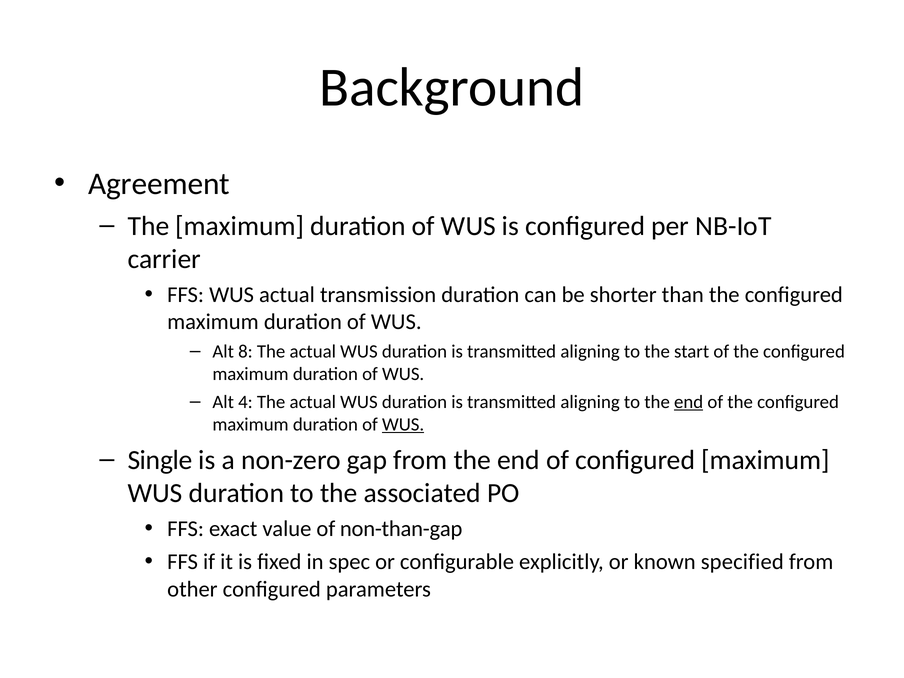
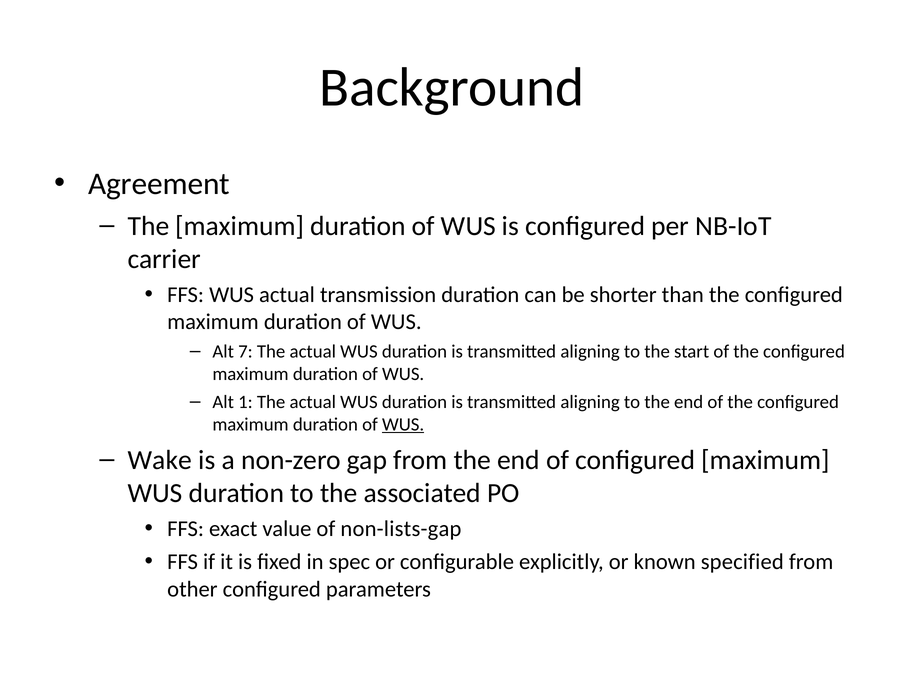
8: 8 -> 7 (245, 352)
4: 4 -> 1 (245, 402)
end underline: present -> none (689, 402)
Single: Single -> Wake (160, 460)
non-than-gap: non-than-gap -> non-lists-gap (401, 529)
